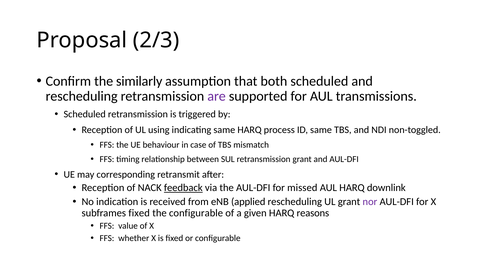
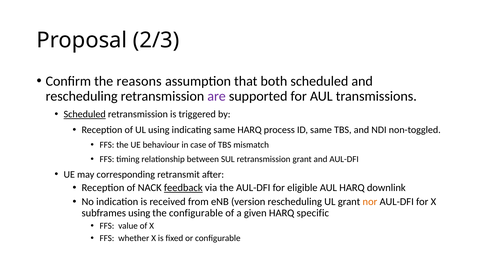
similarly: similarly -> reasons (139, 81)
Scheduled underline: none -> present (85, 114)
missed: missed -> eligible (302, 188)
applied: applied -> version (248, 202)
nor colour: purple -> orange (370, 202)
subframes fixed: fixed -> using (139, 213)
reasons: reasons -> specific (313, 213)
